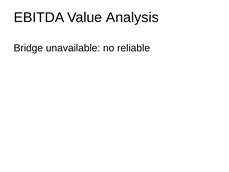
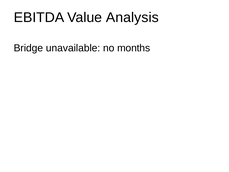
reliable: reliable -> months (134, 48)
